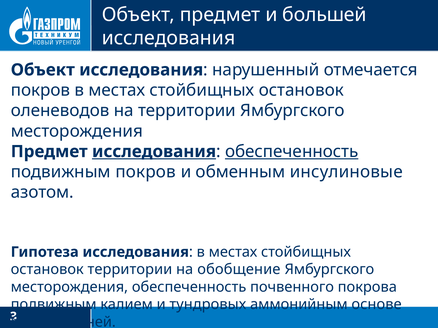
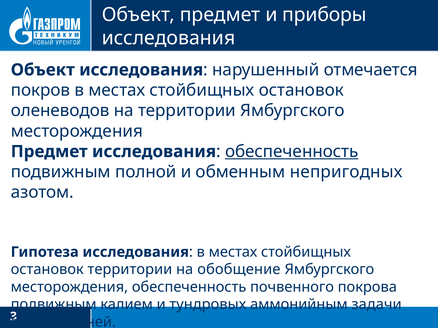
большей: большей -> приборы (324, 15)
исследования underline: present -> none (154, 152)
подвижным покров: покров -> полной (146, 172)
инсулиновые: инсулиновые -> непригодных (346, 172)
основе: основе -> задачи (377, 305)
